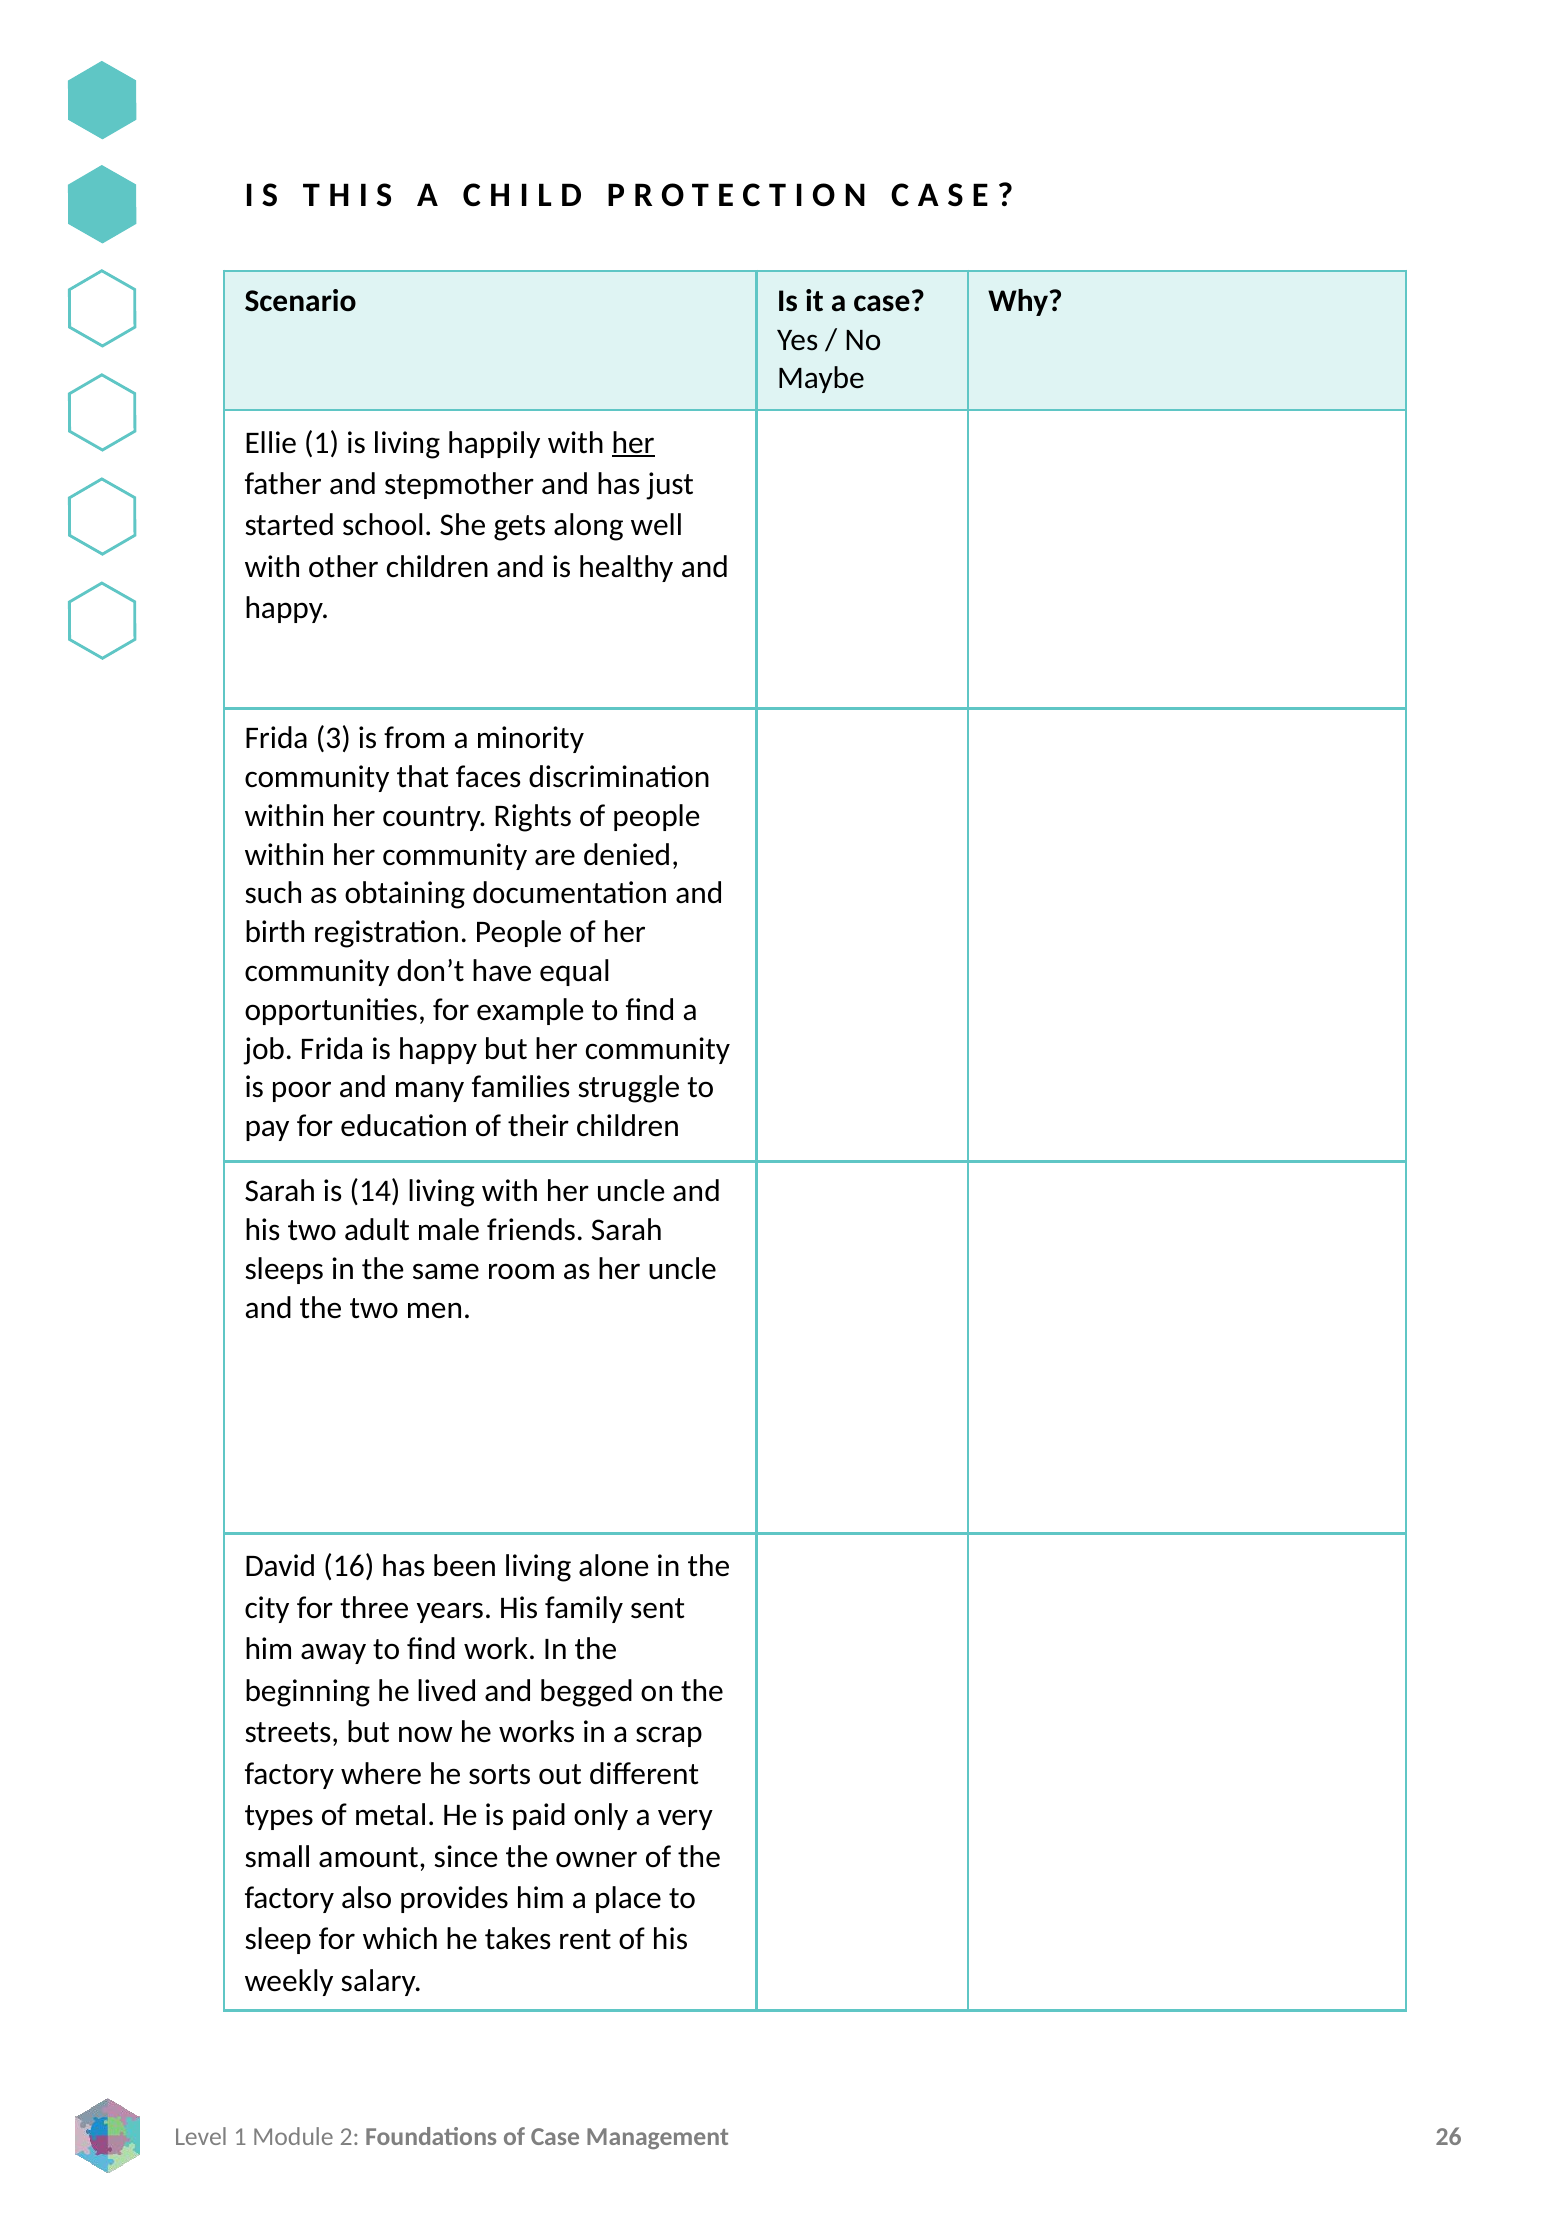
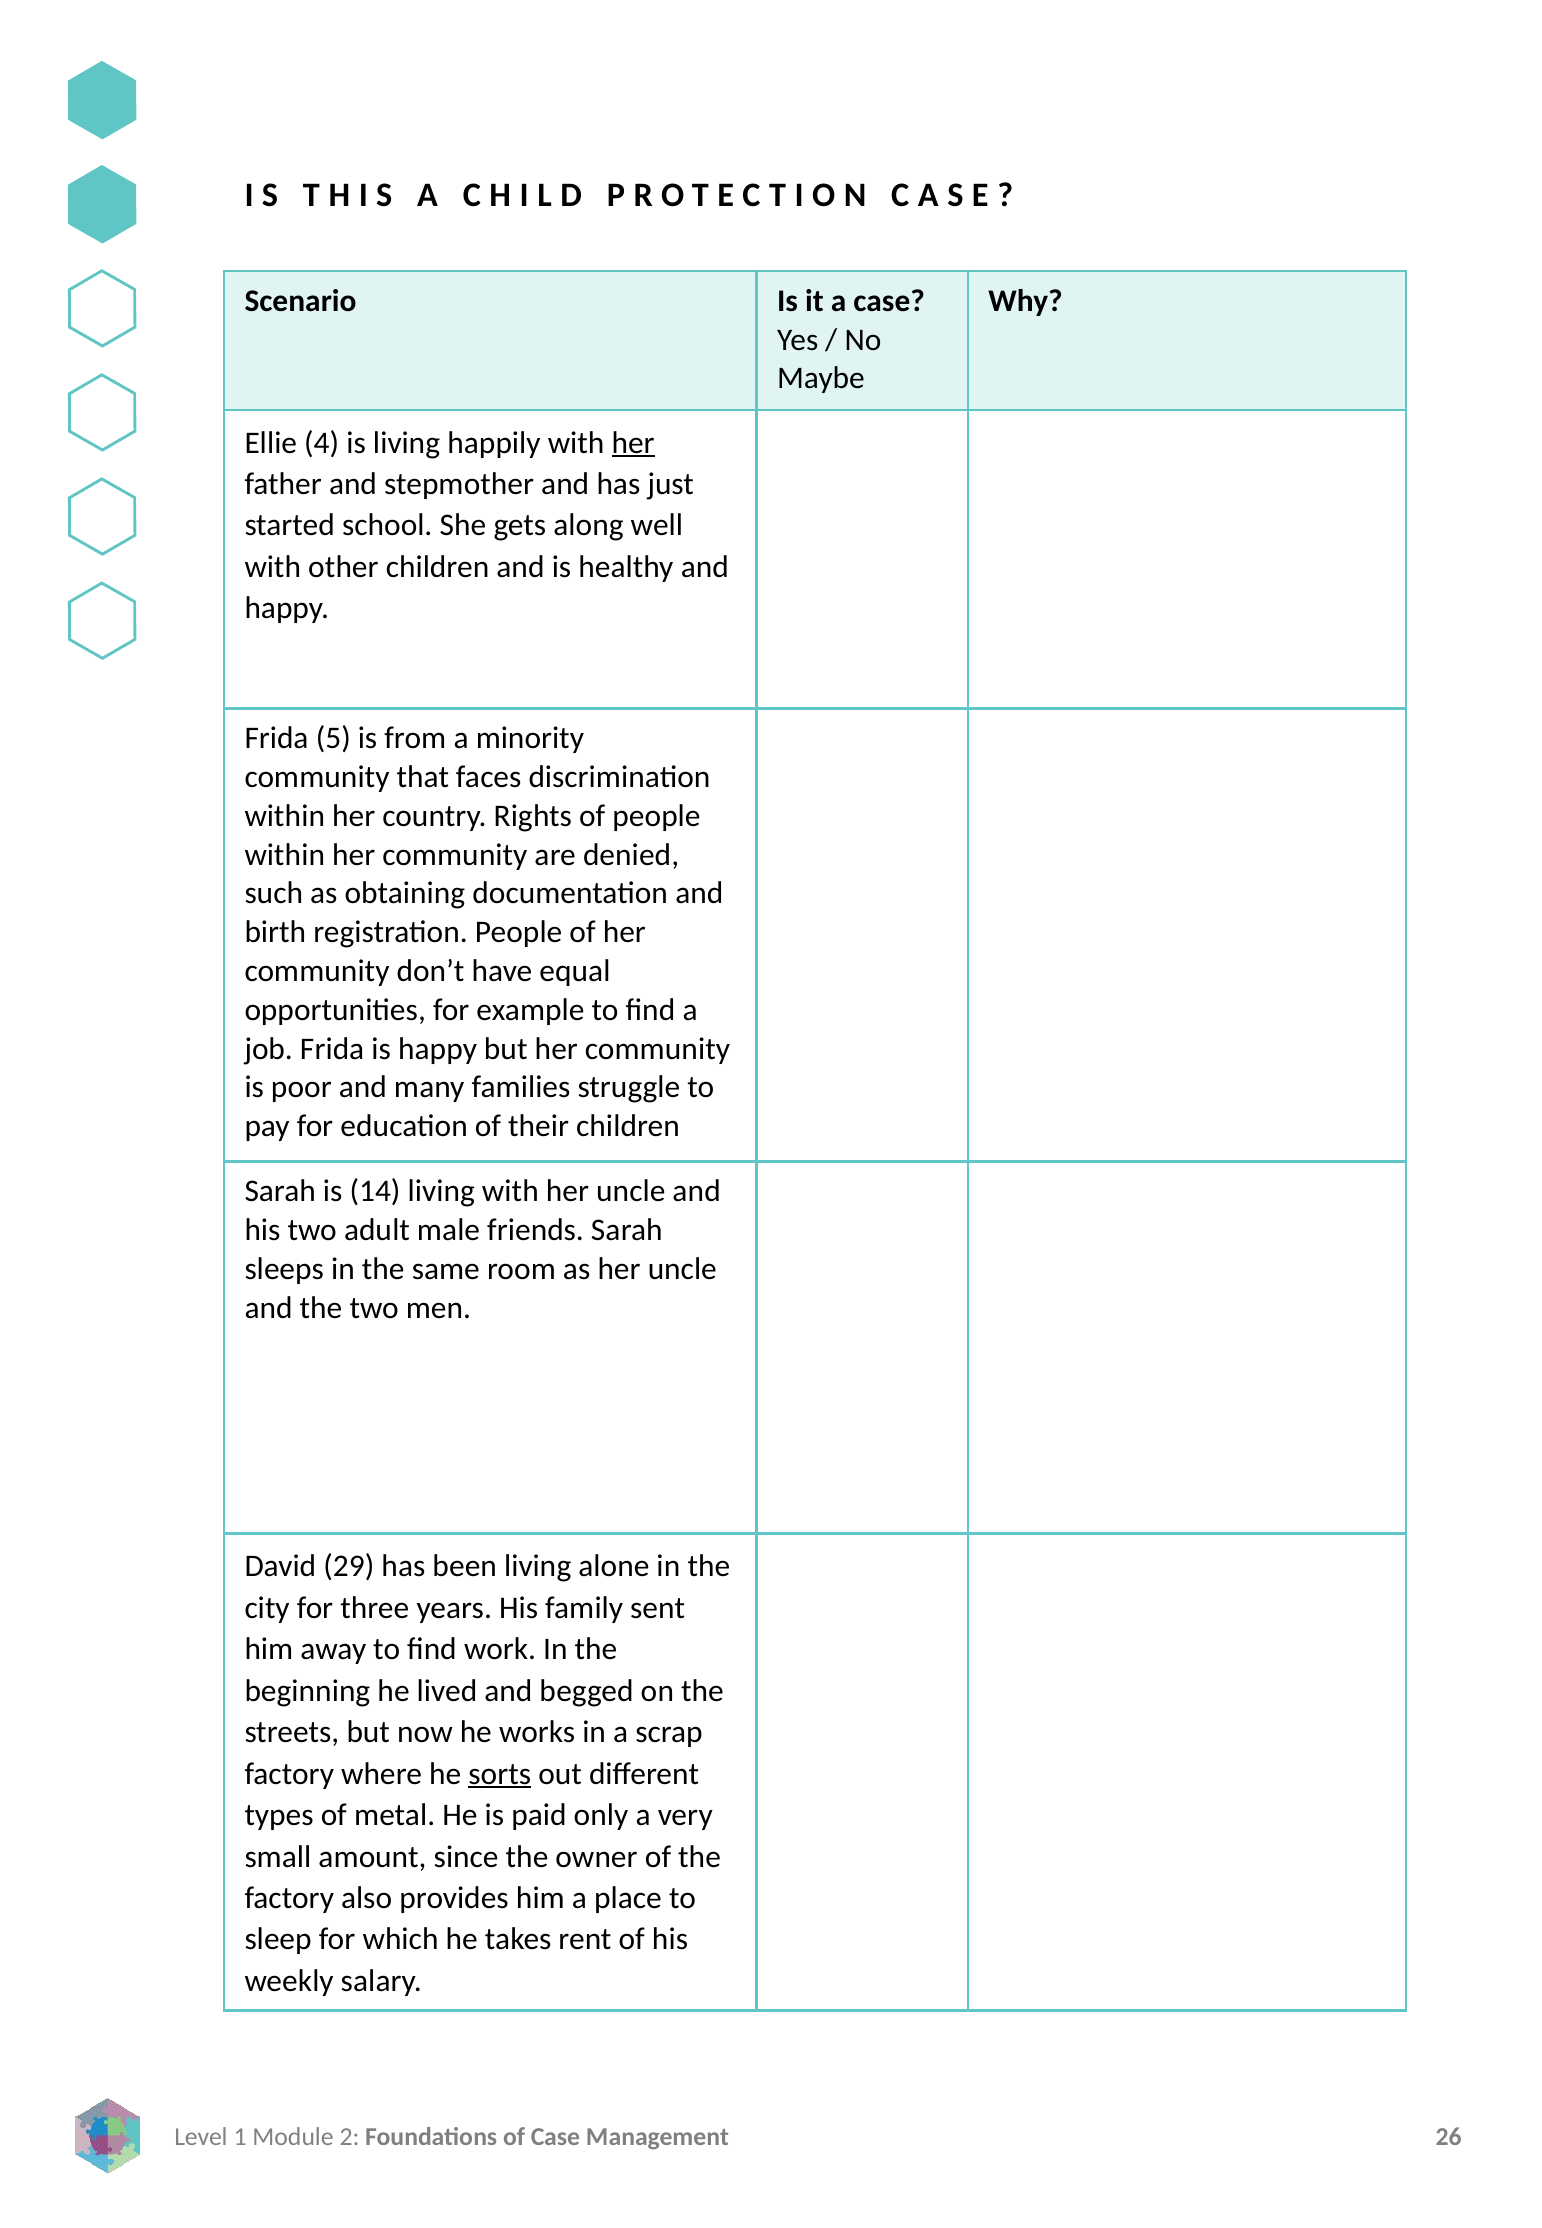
Ellie 1: 1 -> 4 (322, 443)
3: 3 -> 5 (333, 738)
16: 16 -> 29 (349, 1566)
sorts underline: none -> present (500, 1773)
